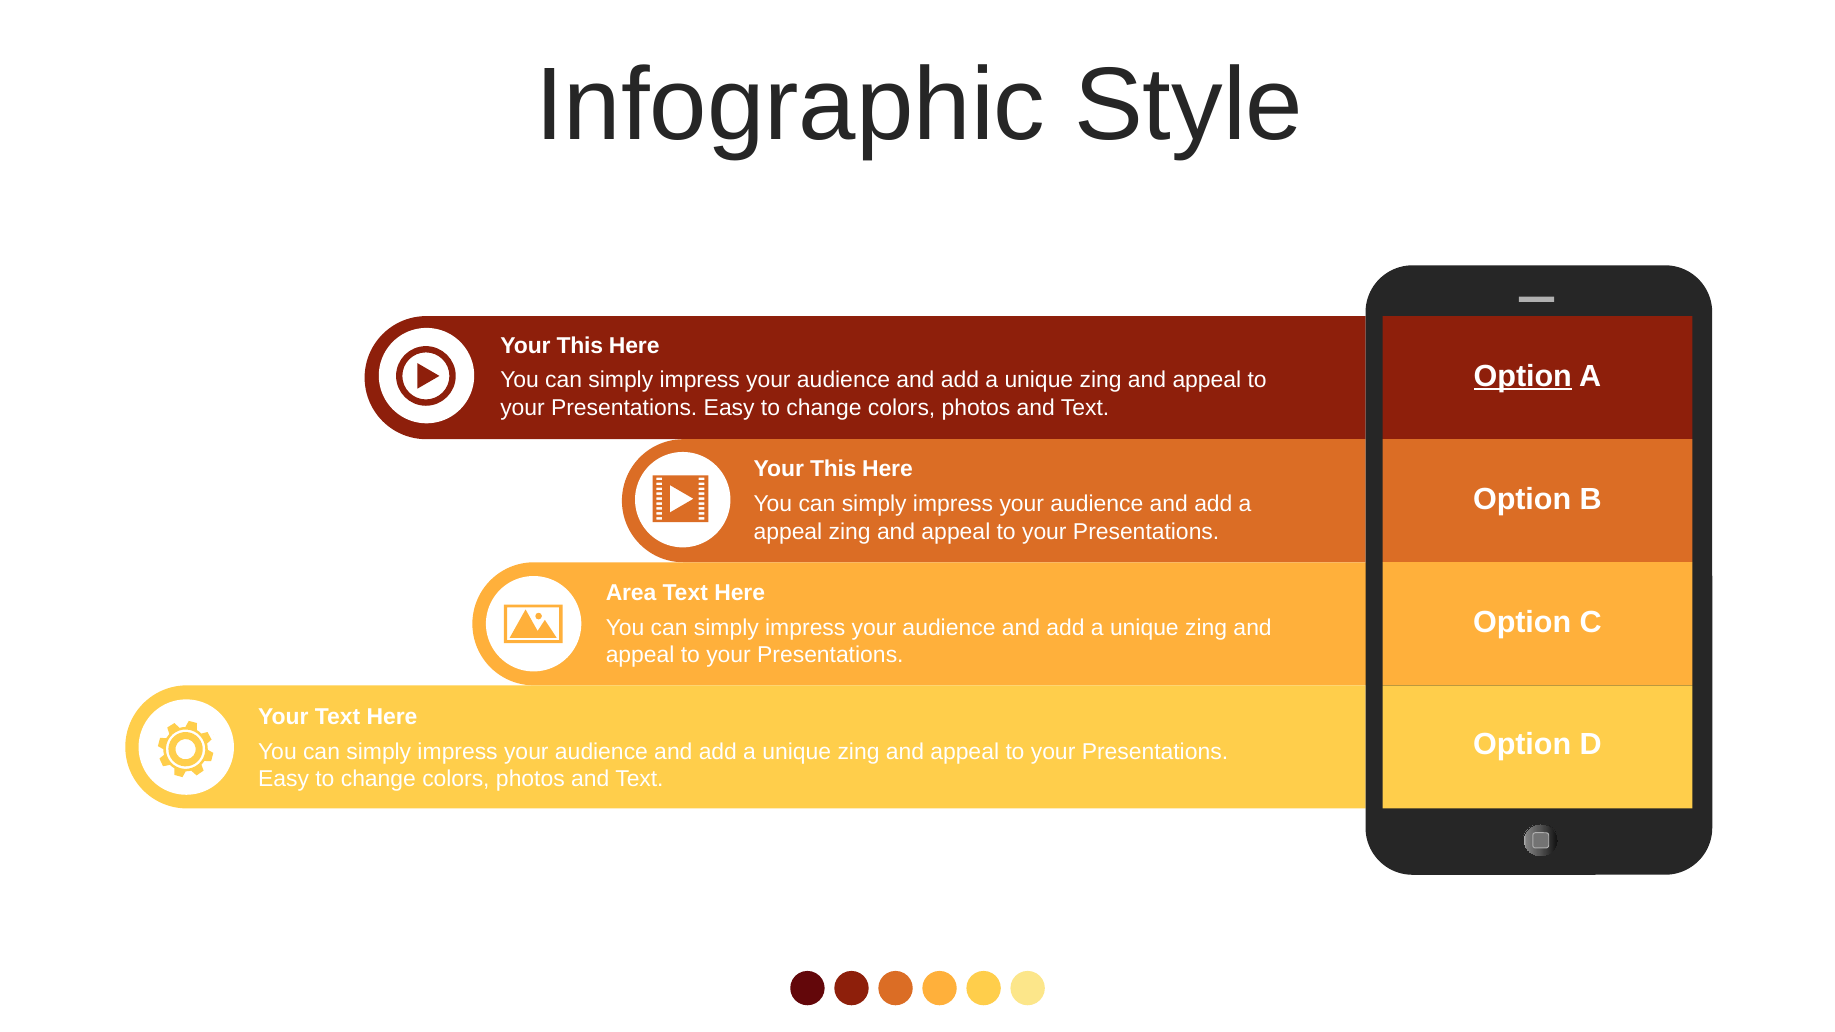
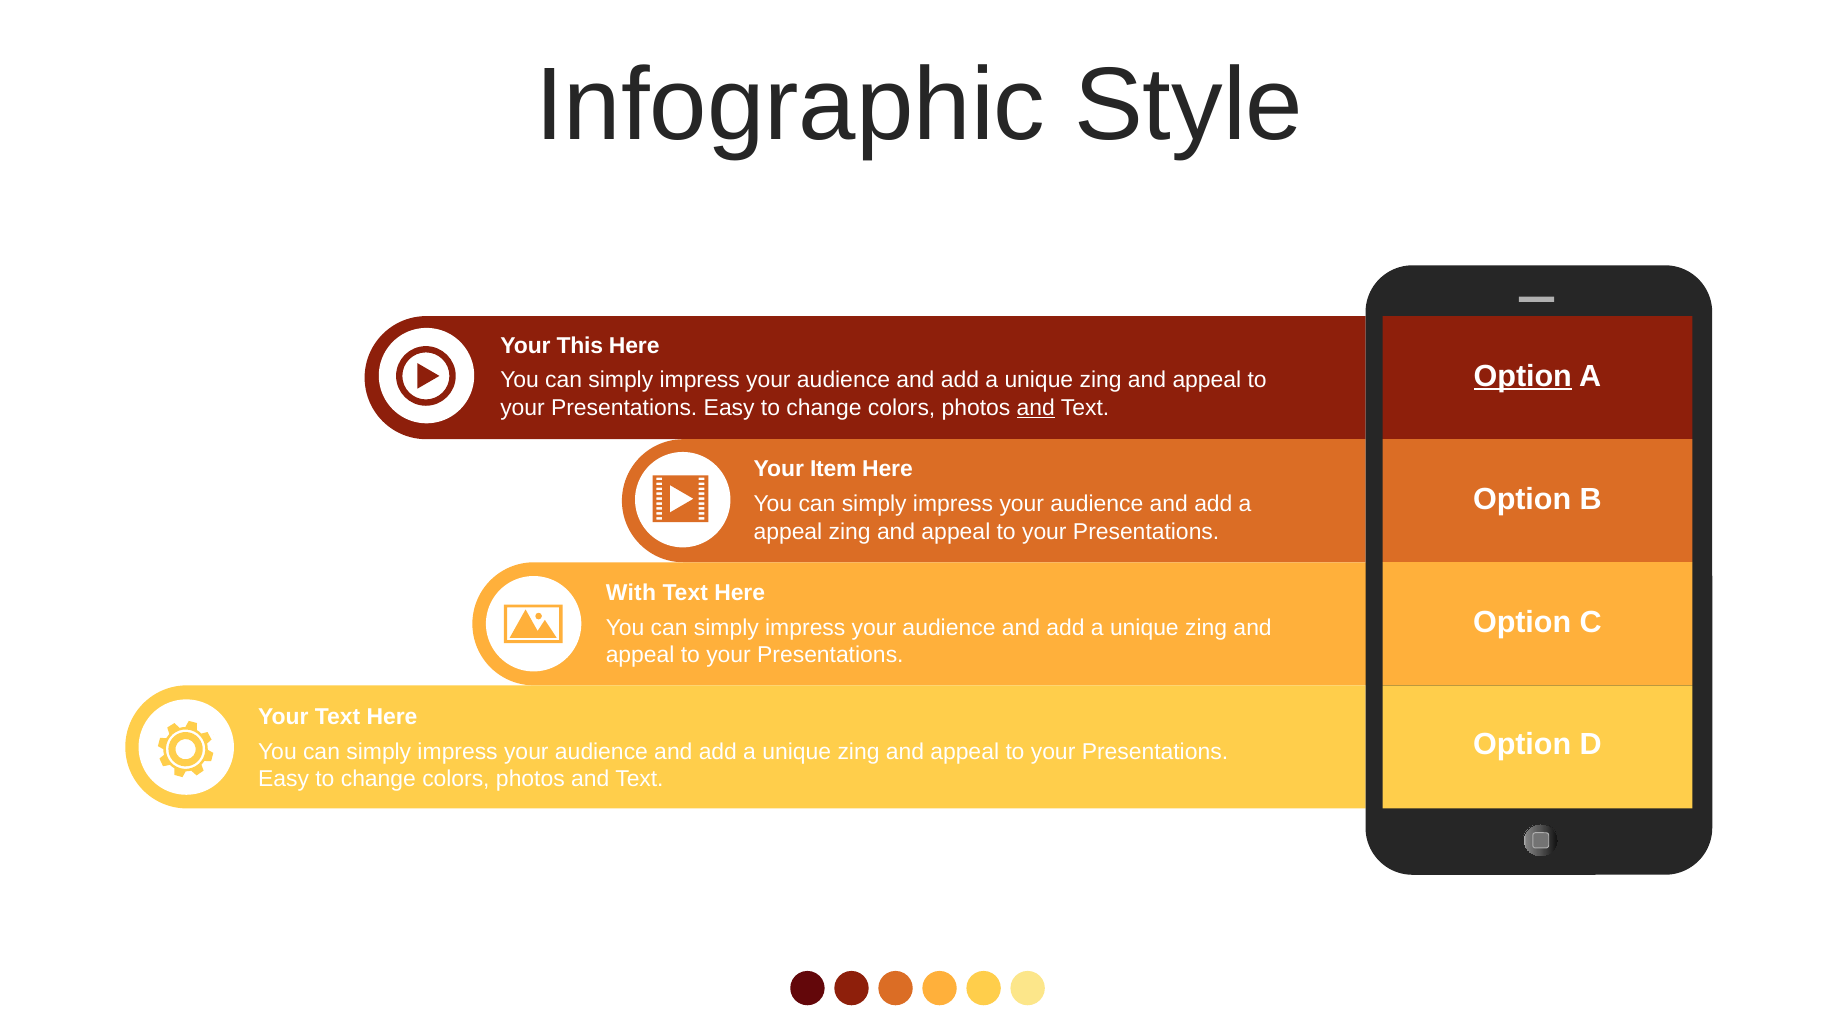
and underline: none -> present (1036, 408)
This: This -> Item (833, 470)
Area: Area -> With (631, 593)
